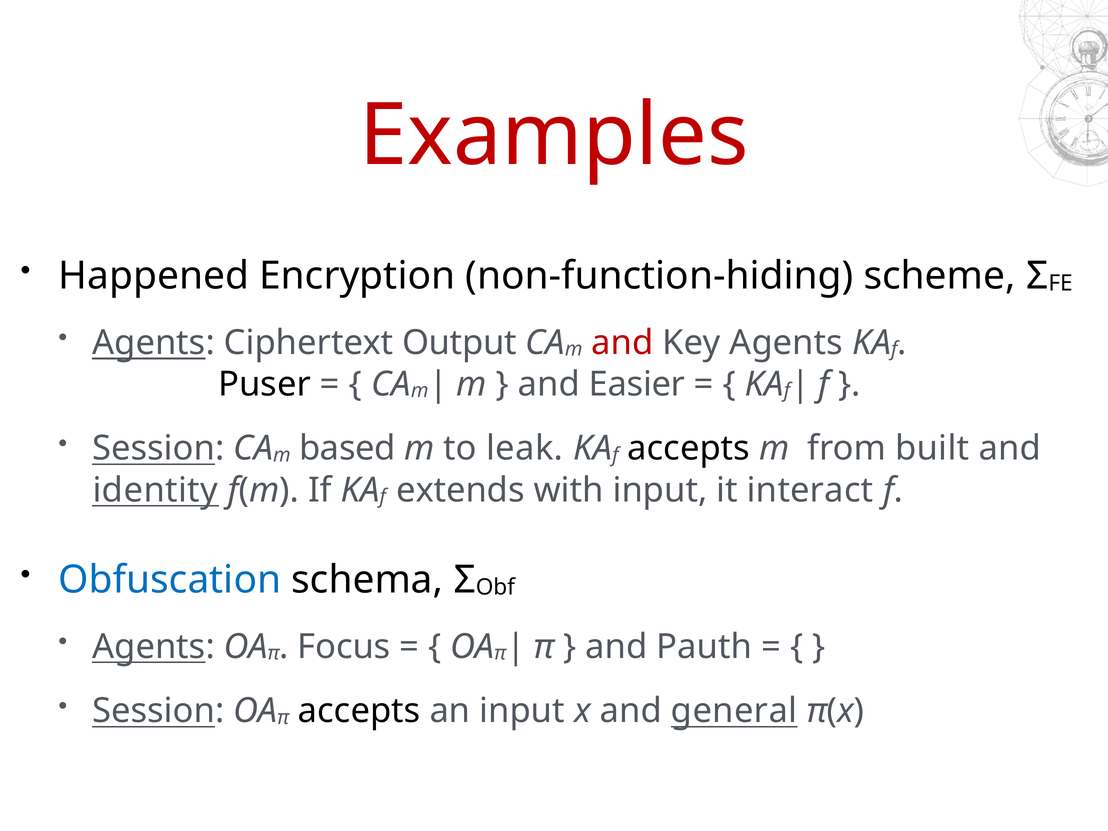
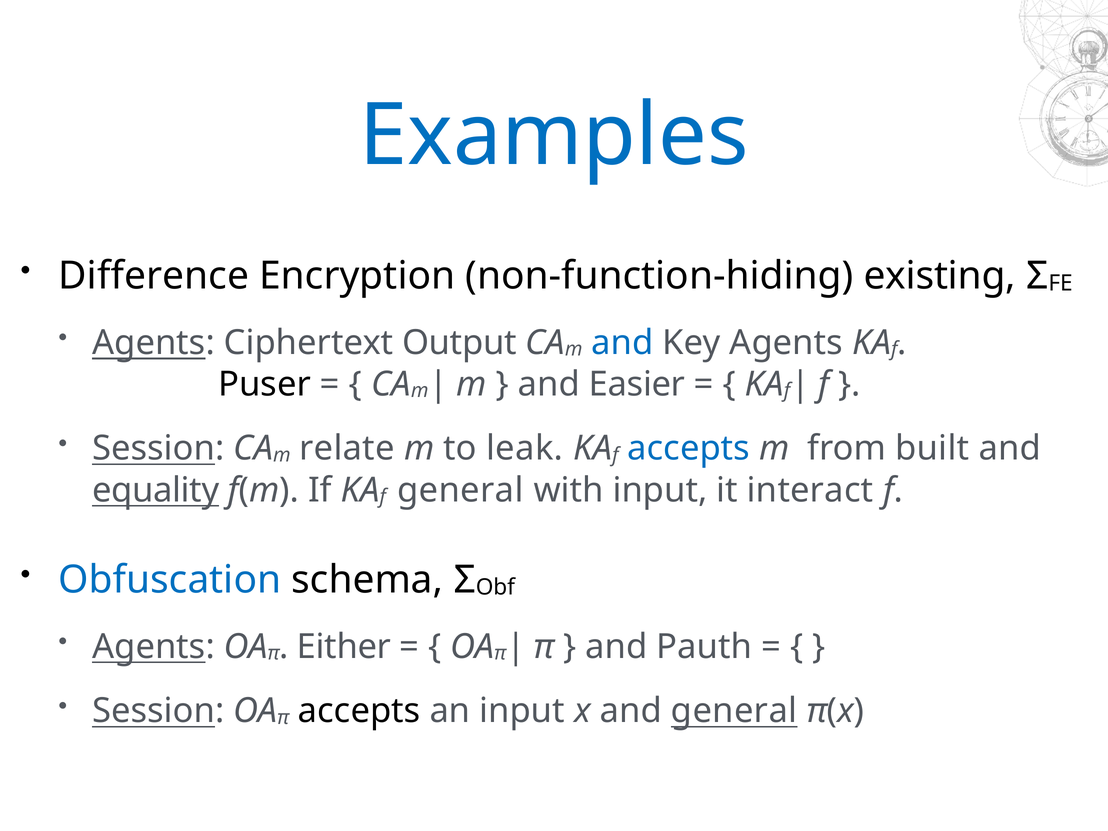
Examples colour: red -> blue (554, 136)
Happened: Happened -> Difference (154, 276)
scheme: scheme -> existing (940, 276)
and colour: red -> blue (622, 343)
based: based -> relate (347, 449)
accepts colour: black -> blue (689, 449)
identity: identity -> equality (156, 490)
f extends: extends -> general (460, 490)
Focus: Focus -> Either (344, 647)
